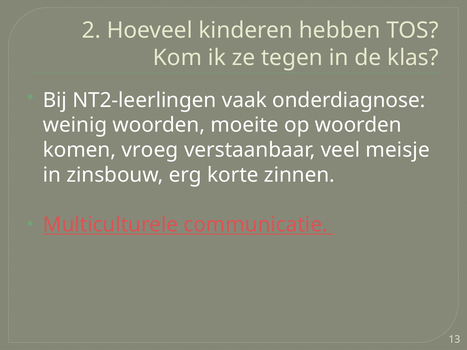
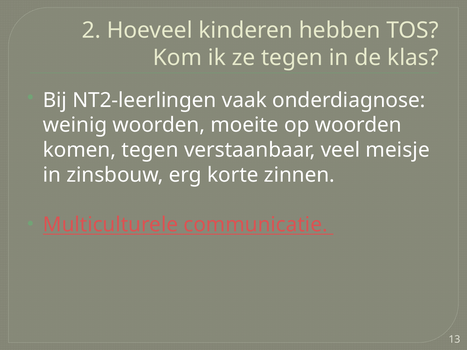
komen vroeg: vroeg -> tegen (150, 150)
